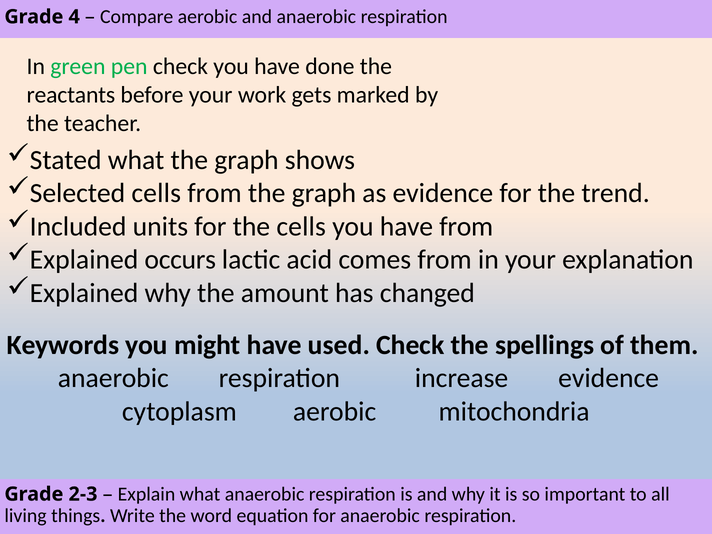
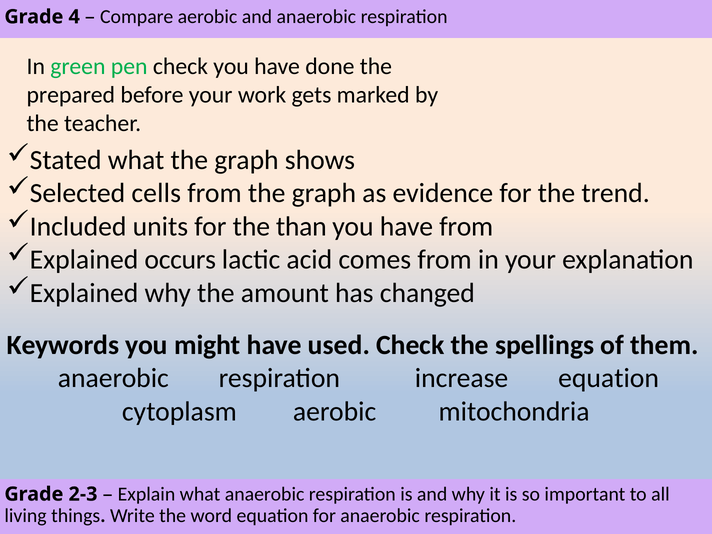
reactants: reactants -> prepared (71, 95)
the cells: cells -> than (301, 227)
increase evidence: evidence -> equation (609, 378)
